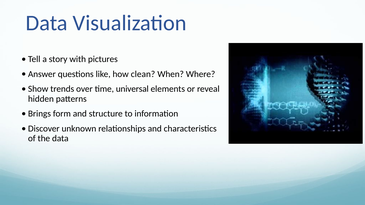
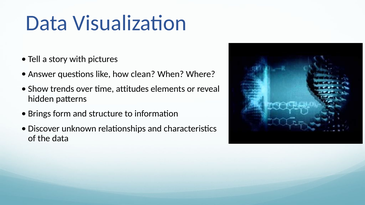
universal: universal -> attitudes (132, 89)
